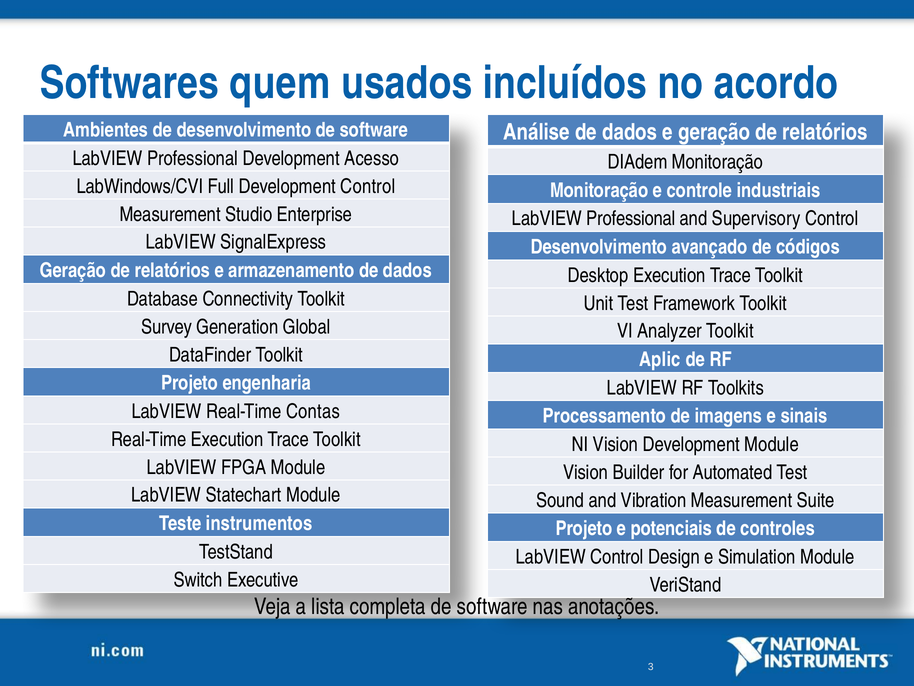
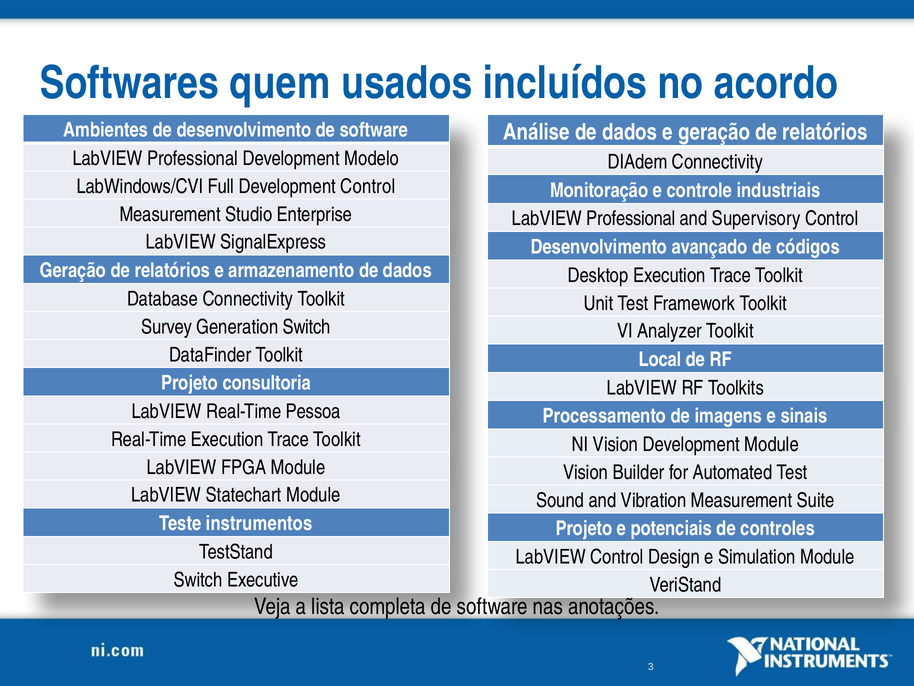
Acesso: Acesso -> Modelo (372, 158)
DIAdem Monitoração: Monitoração -> Connectivity (717, 162)
Generation Global: Global -> Switch (307, 327)
Aplic: Aplic -> Local (660, 359)
engenharia: engenharia -> consultoria (267, 383)
Contas: Contas -> Pessoa (313, 411)
